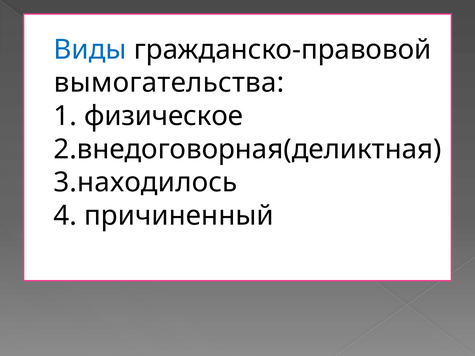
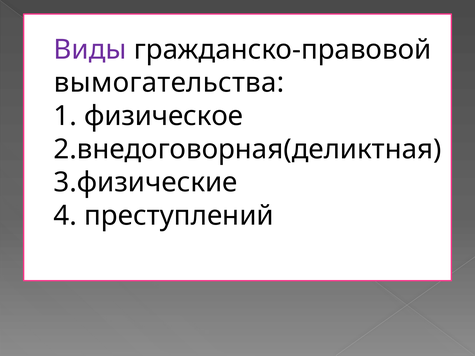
Виды colour: blue -> purple (90, 50)
3.находилось: 3.находилось -> 3.физические (146, 183)
причиненный: причиненный -> преступлений (179, 216)
